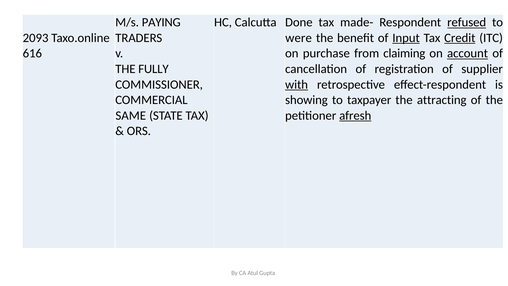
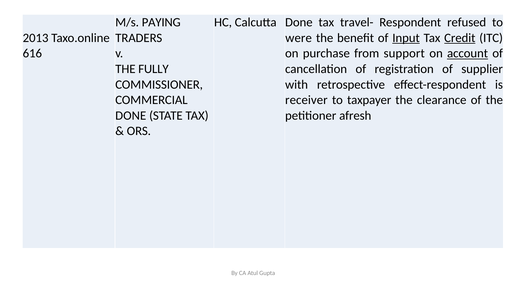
made-: made- -> travel- (357, 22)
refused underline: present -> none (467, 22)
2093: 2093 -> 2013 (36, 38)
claiming: claiming -> support (404, 53)
with underline: present -> none (297, 84)
showing: showing -> receiver (306, 100)
attracting: attracting -> clearance (442, 100)
SAME: SAME -> DONE (131, 115)
afresh underline: present -> none (355, 115)
